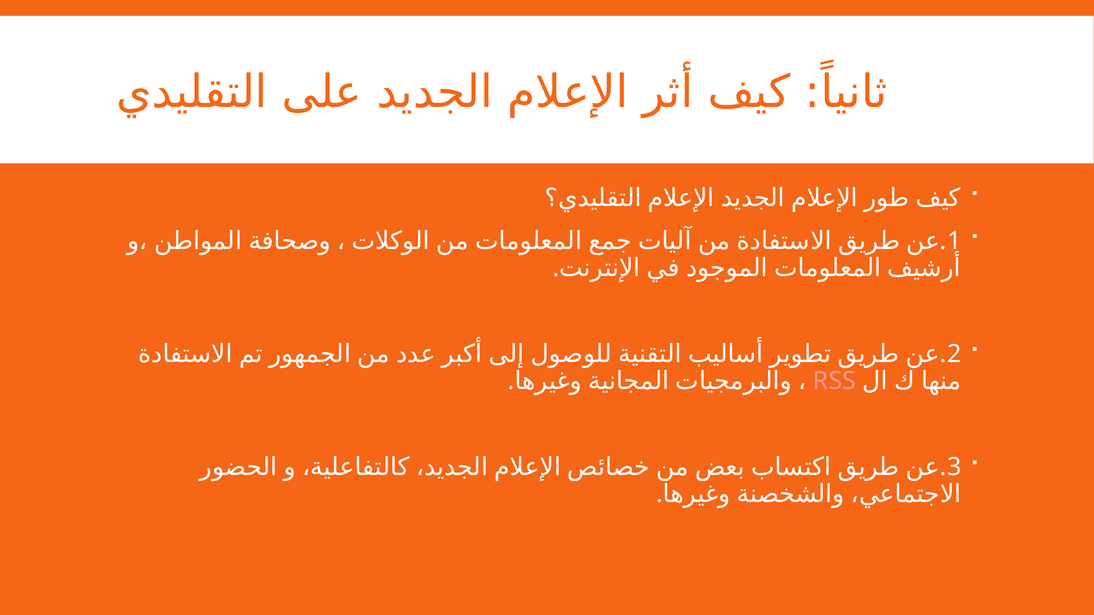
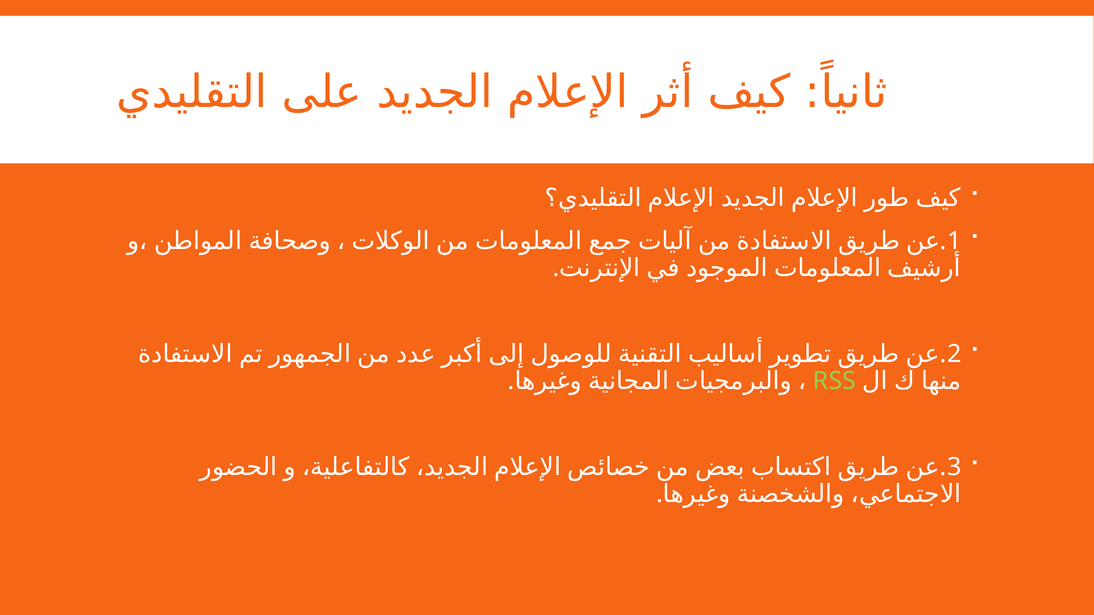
RSS colour: pink -> light green (835, 381)
